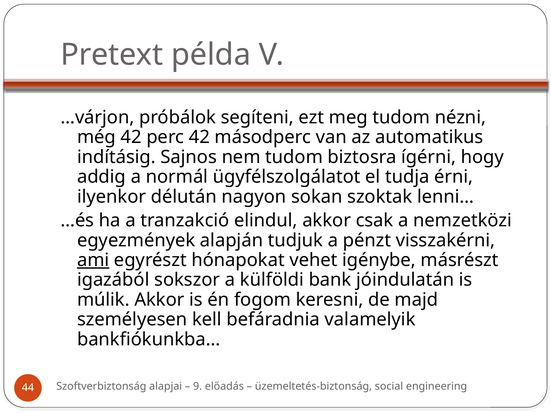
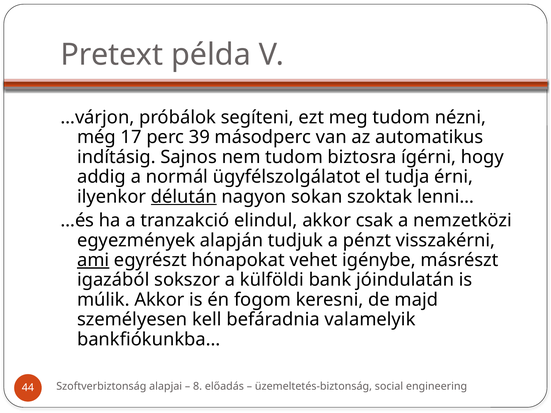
még 42: 42 -> 17 (131, 137)
perc 42: 42 -> 39 (199, 137)
délután underline: none -> present (184, 197)
9: 9 -> 8 (198, 387)
